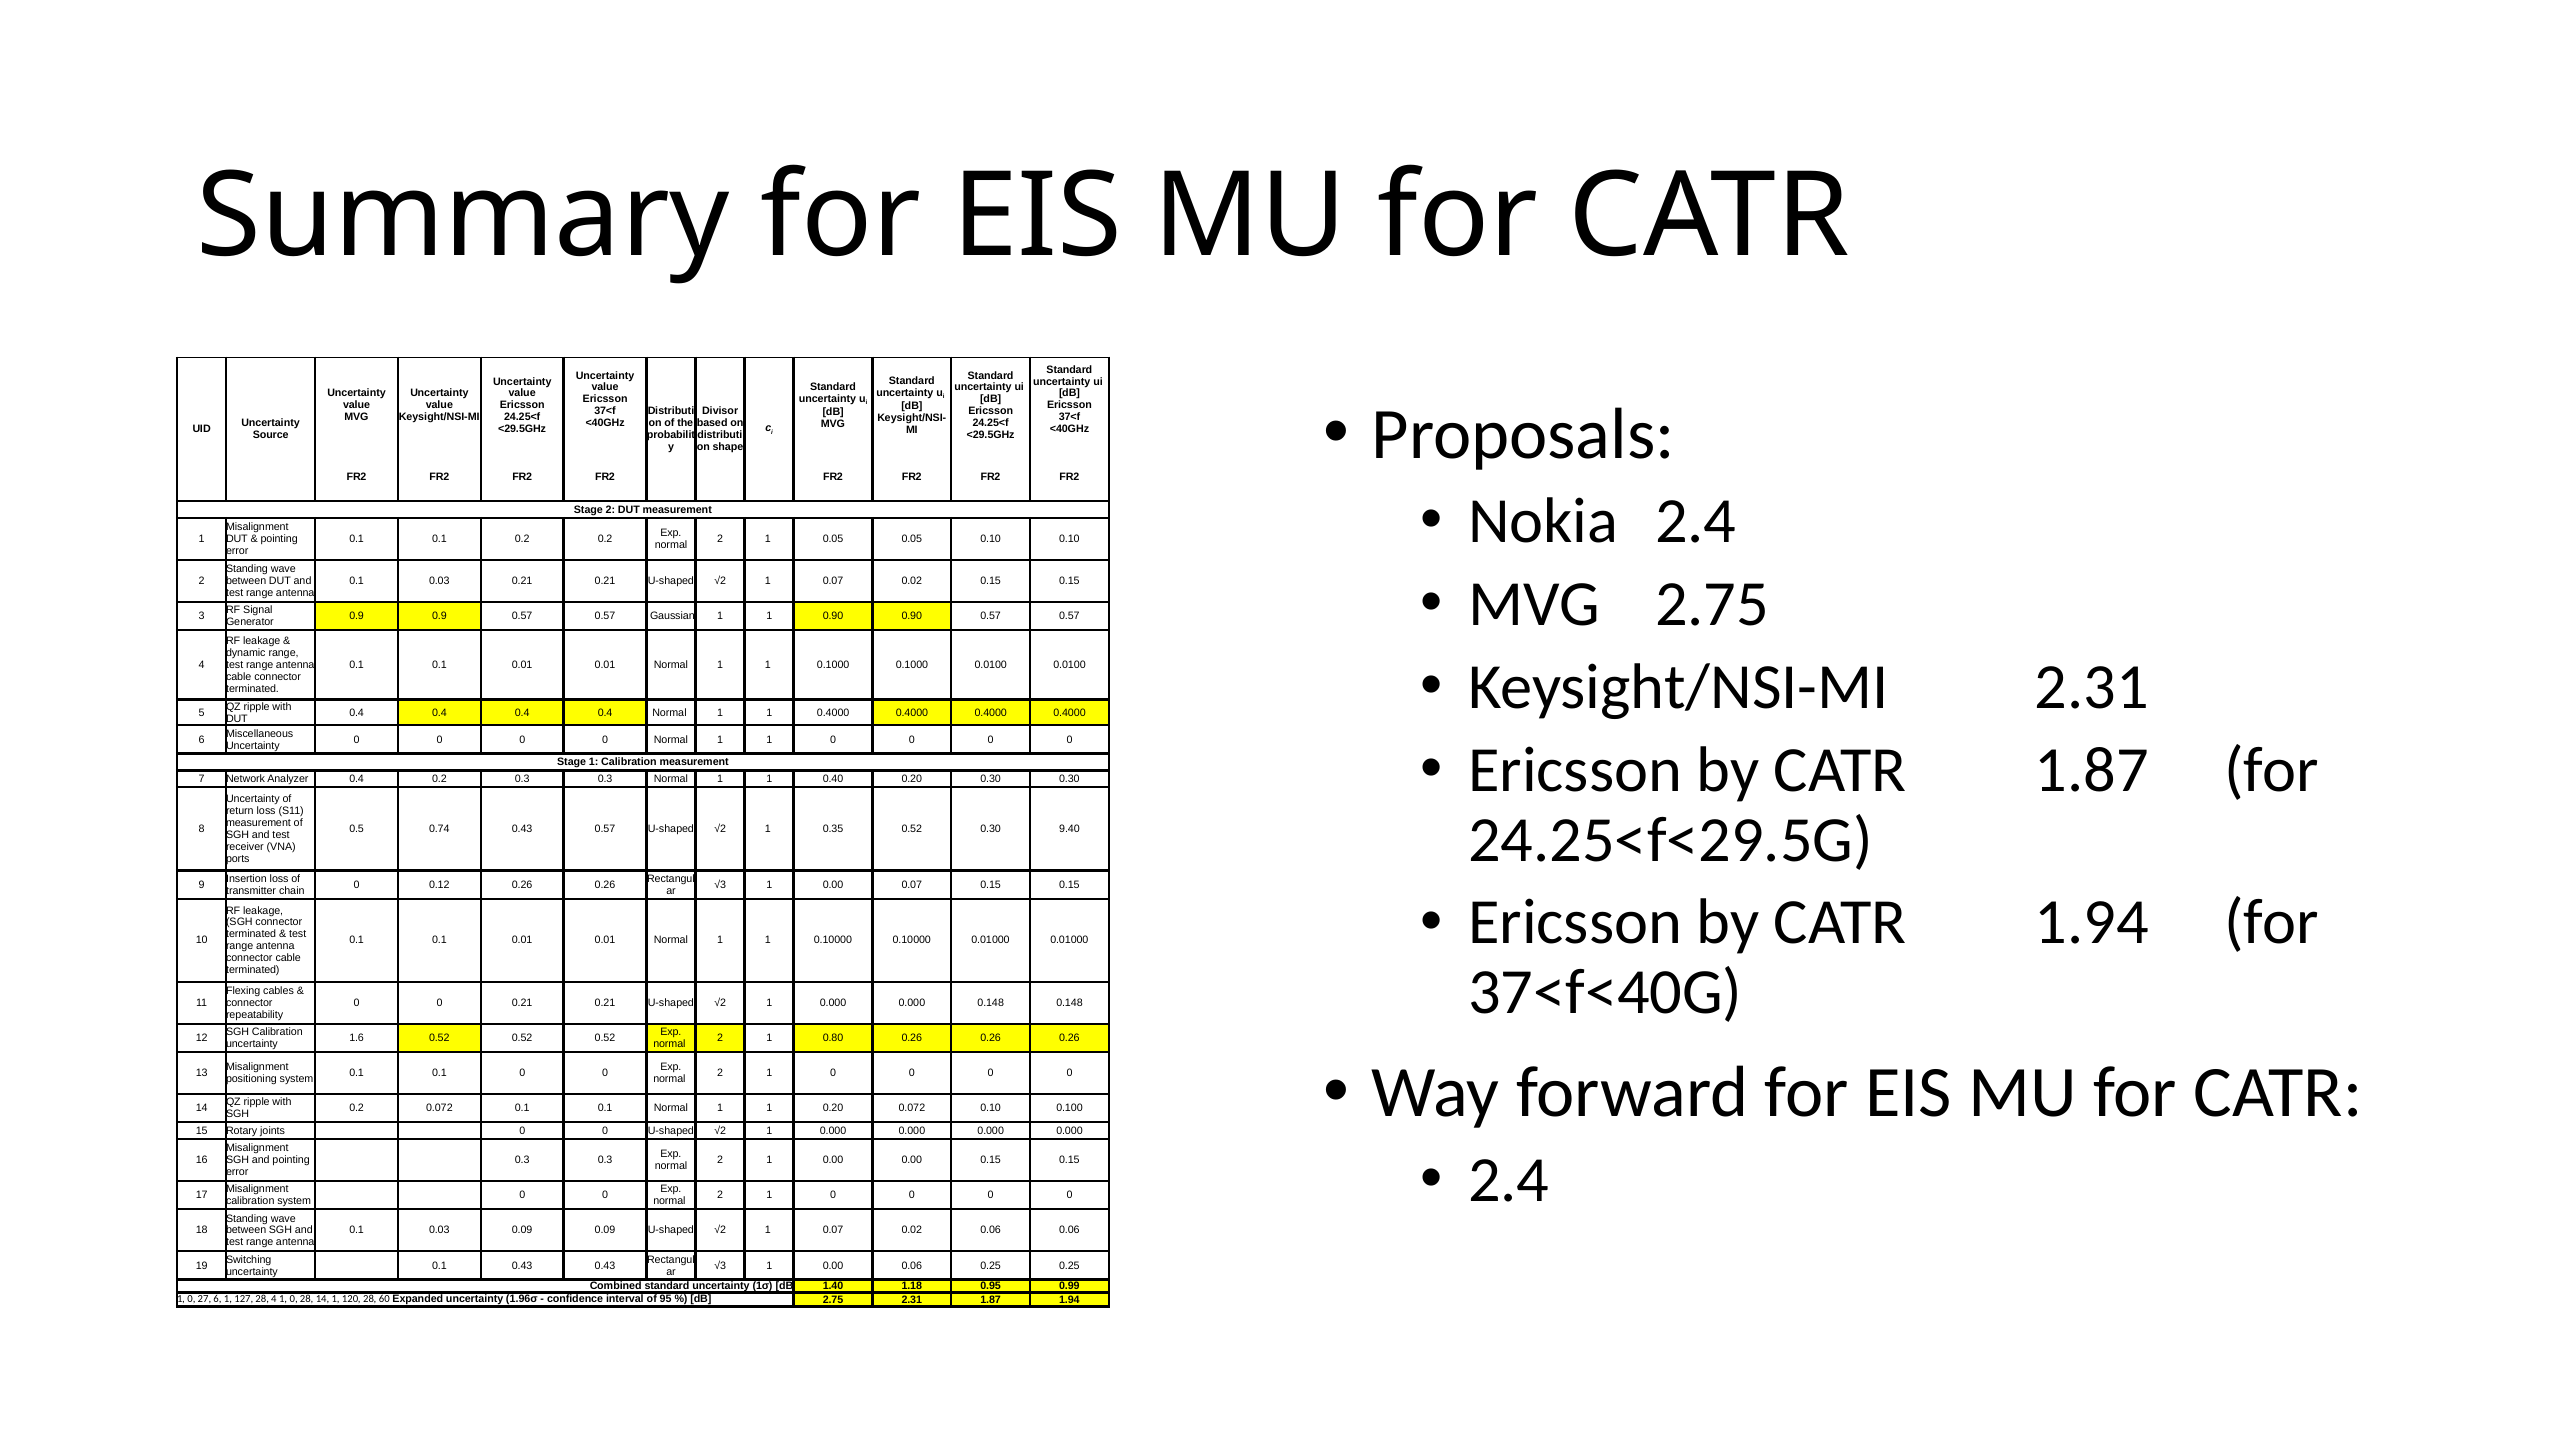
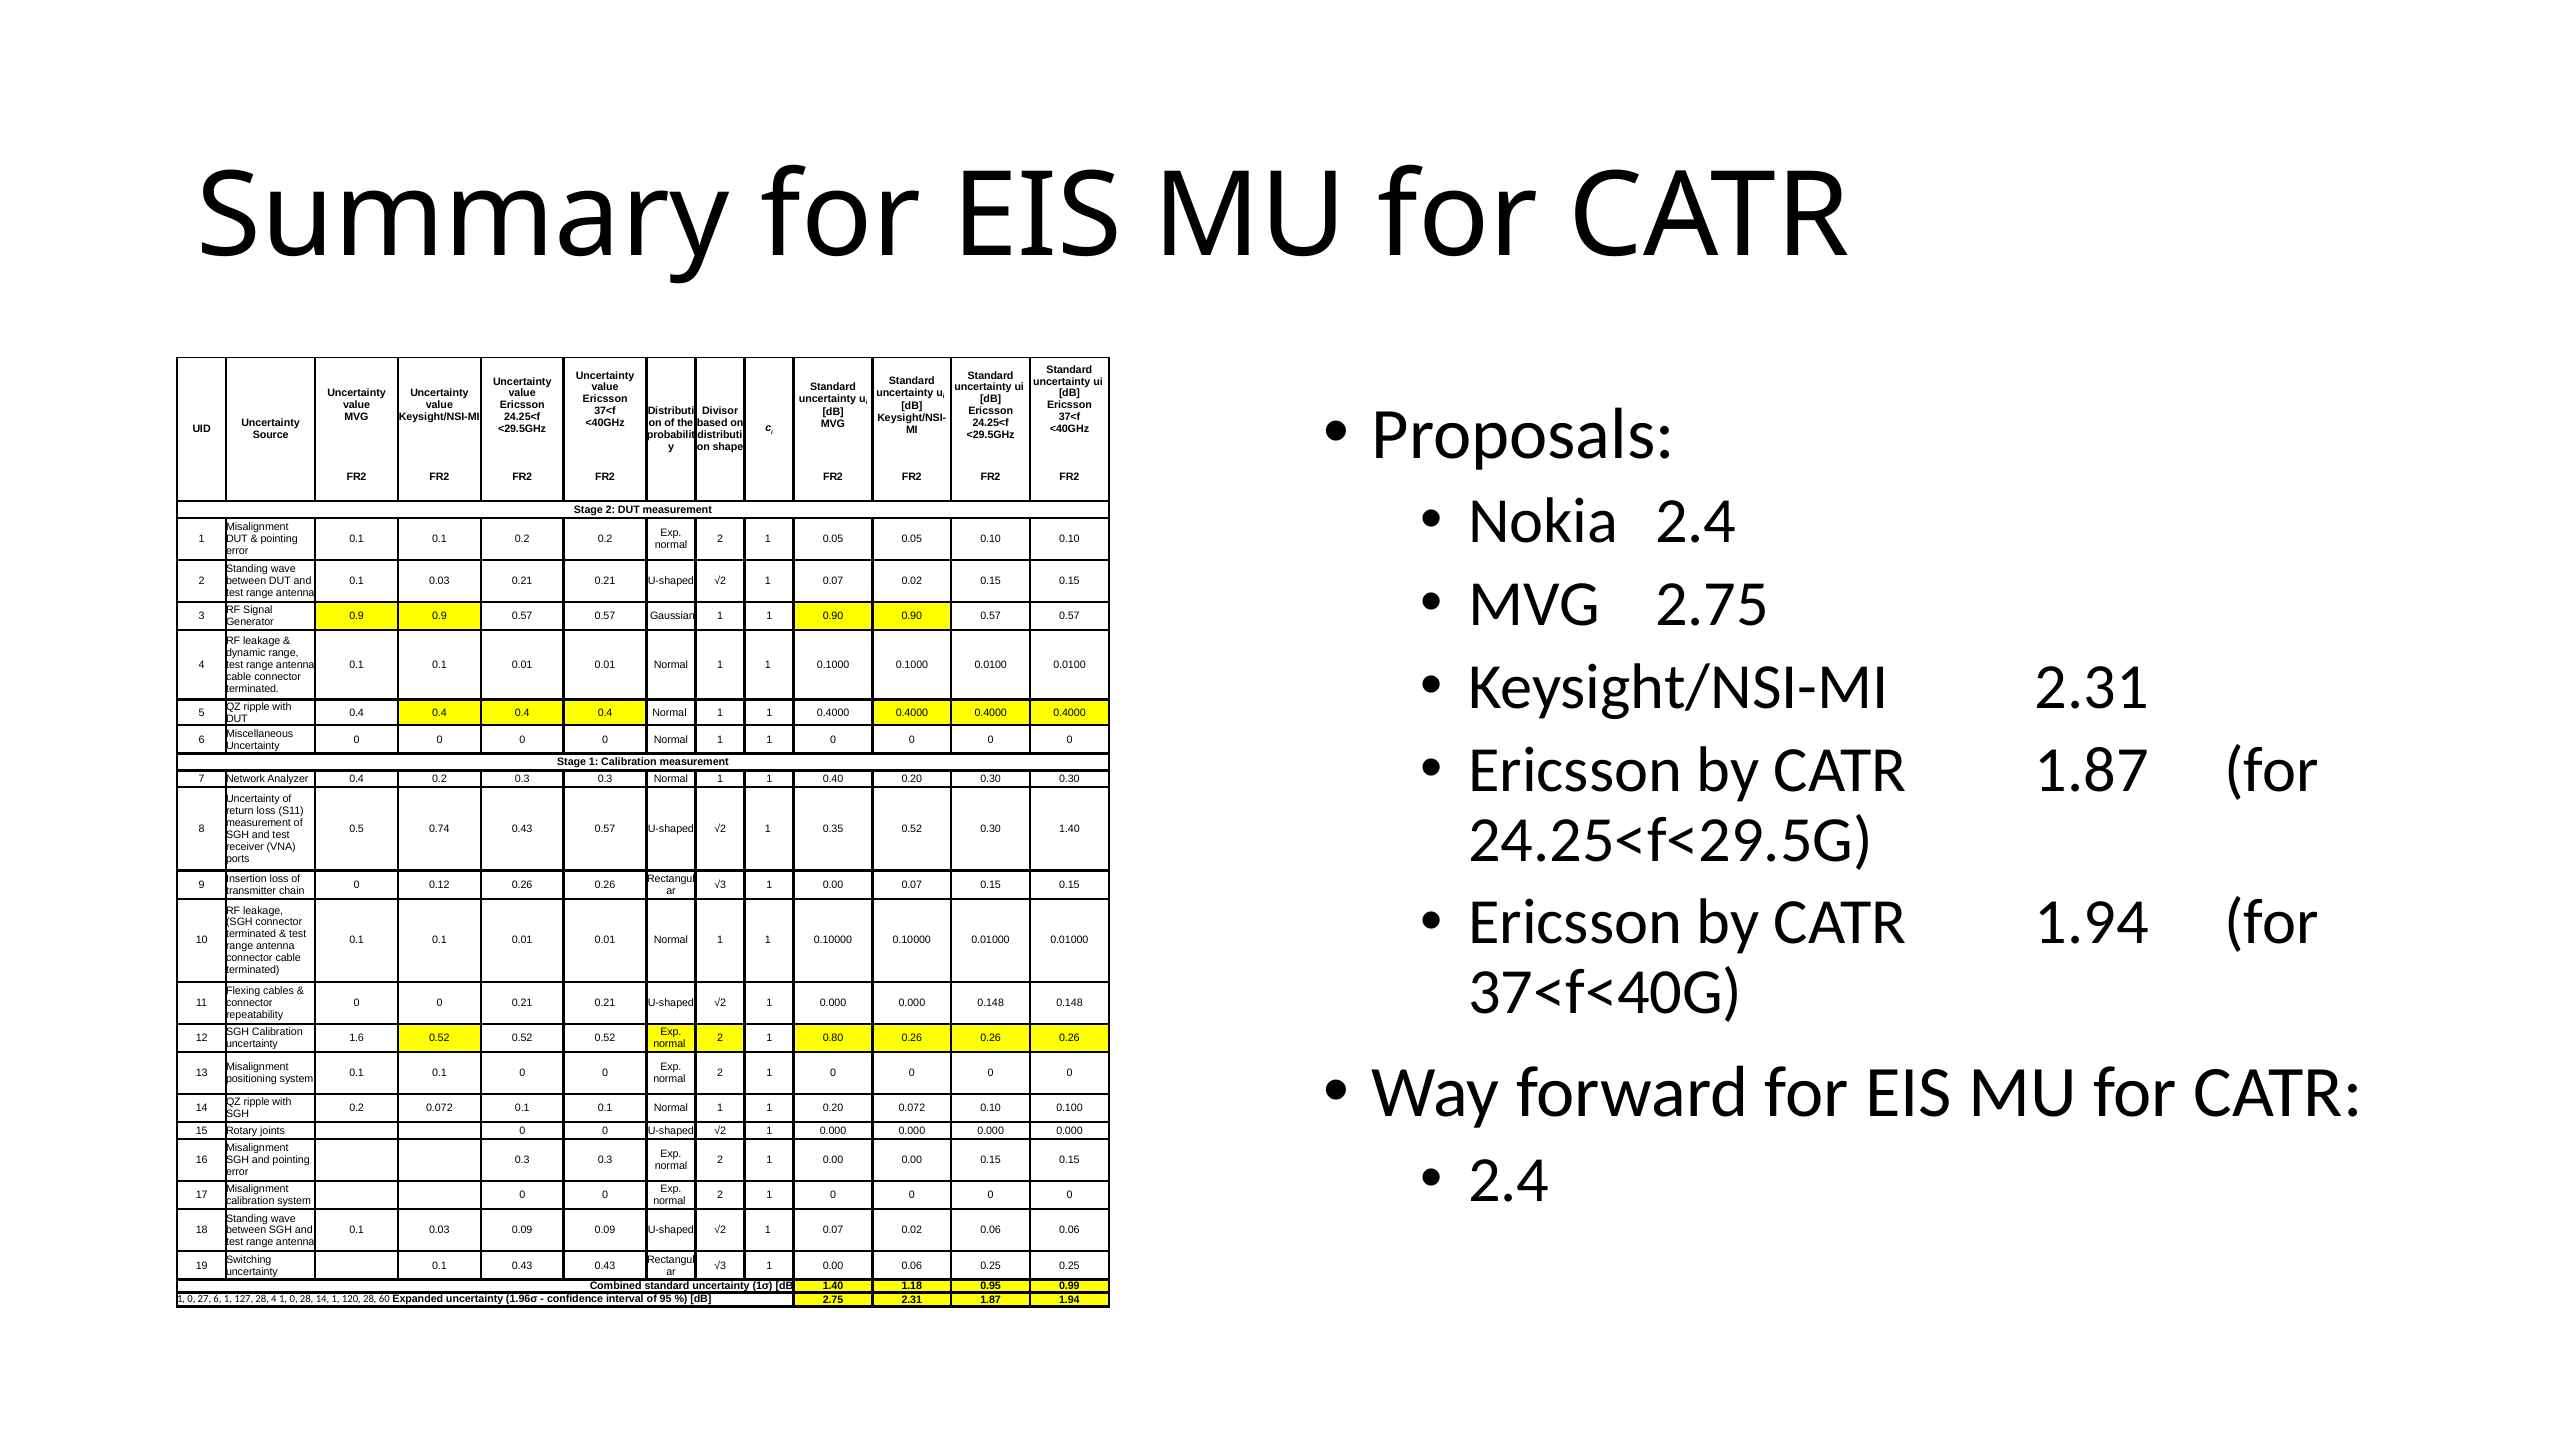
0.30 9.40: 9.40 -> 1.40 (1069, 829)
